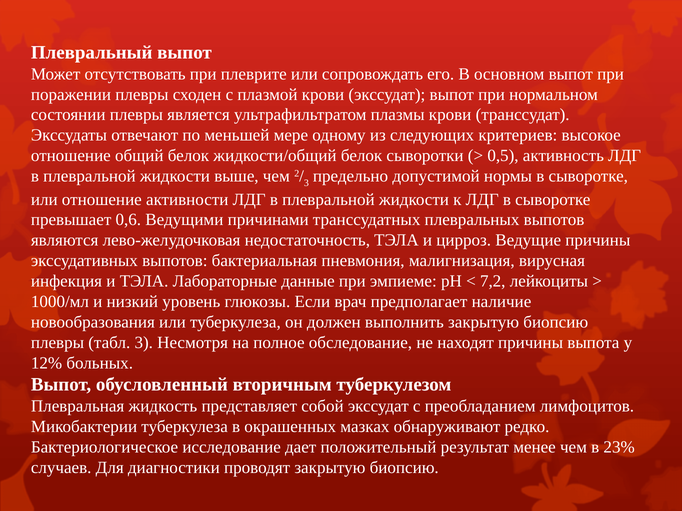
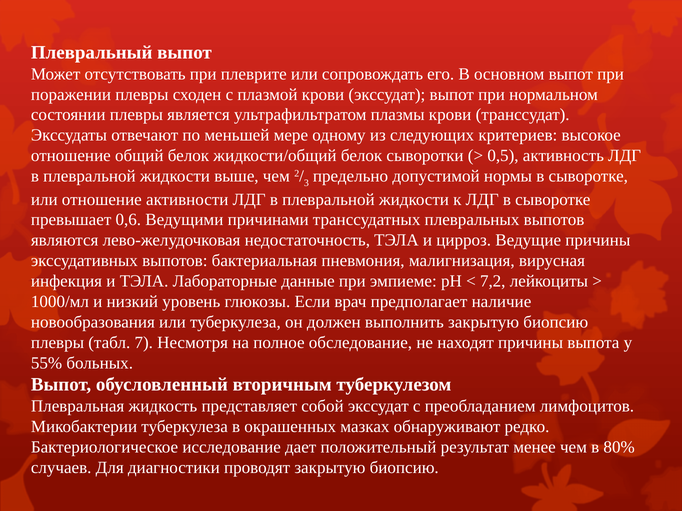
табл 3: 3 -> 7 (144, 343)
12%: 12% -> 55% (47, 363)
23%: 23% -> 80% (619, 447)
